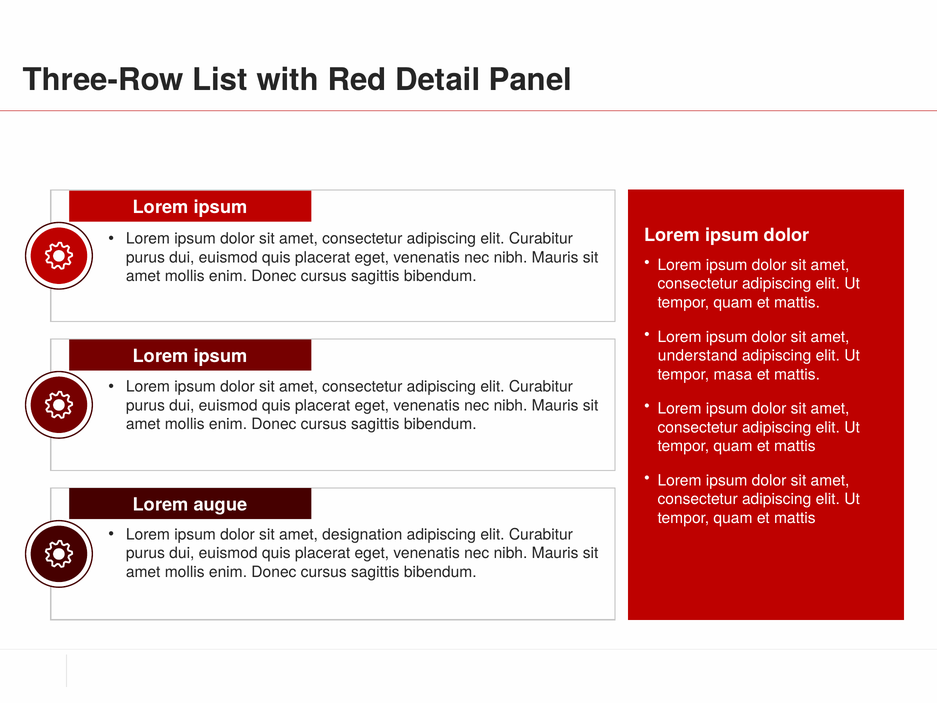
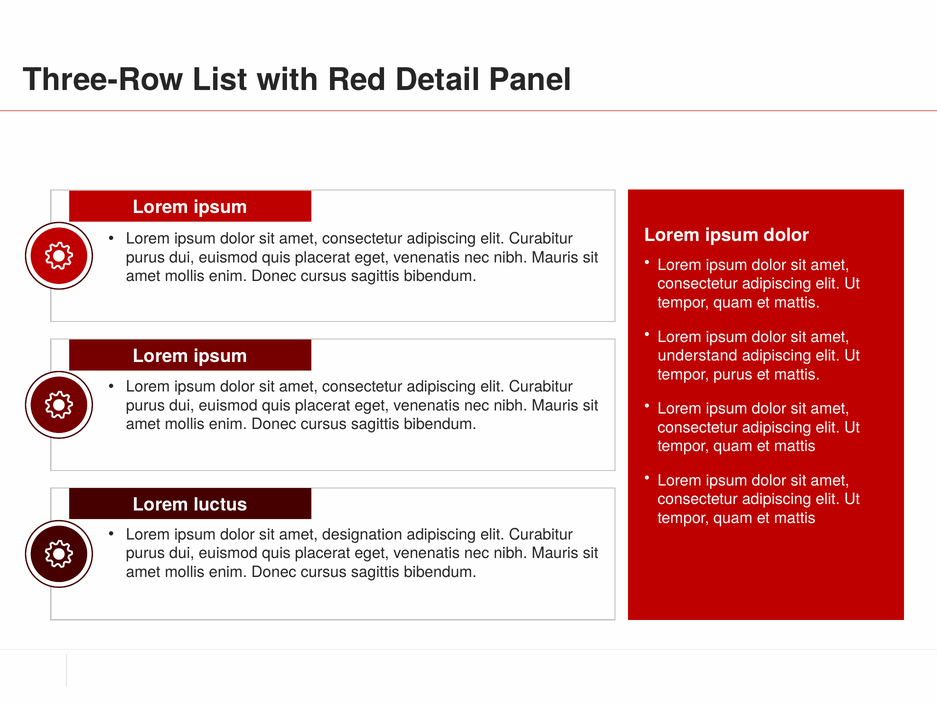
tempor masa: masa -> purus (733, 374)
augue: augue -> luctus (221, 505)
